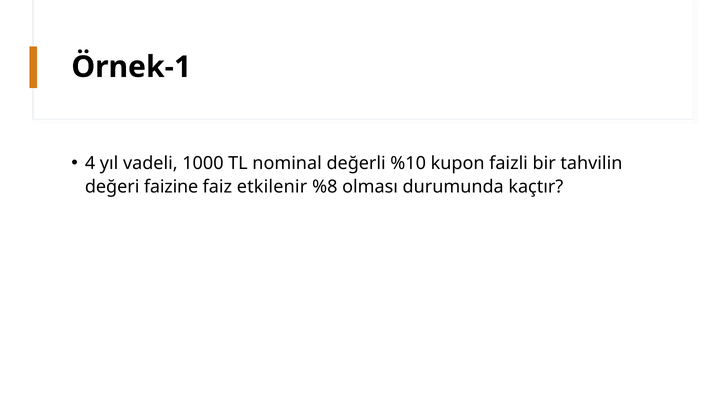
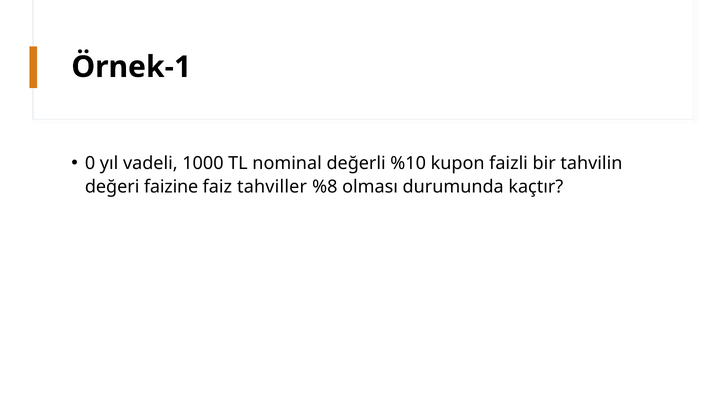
4: 4 -> 0 (90, 163)
etkilenir: etkilenir -> tahviller (272, 187)
